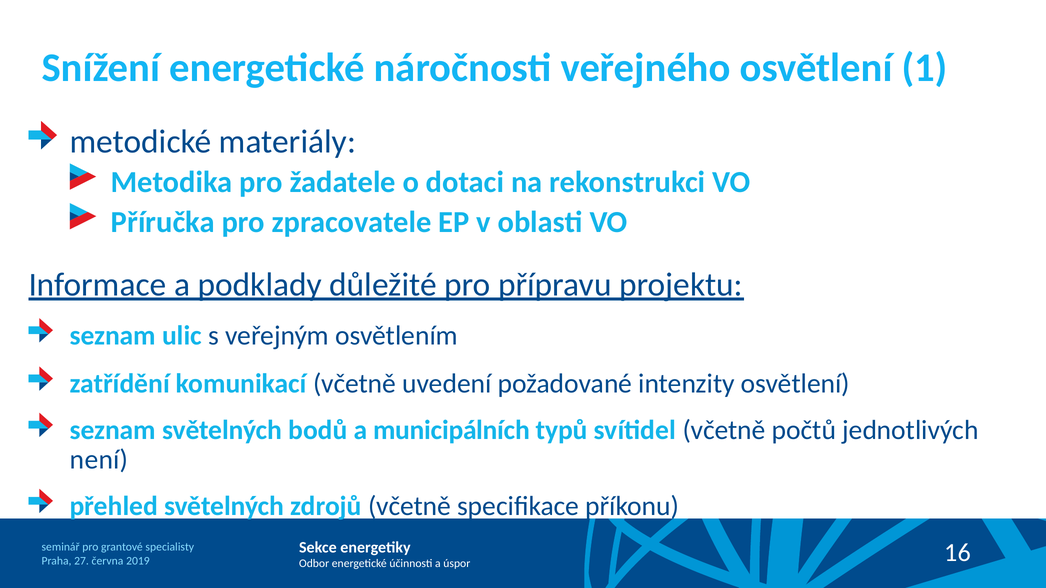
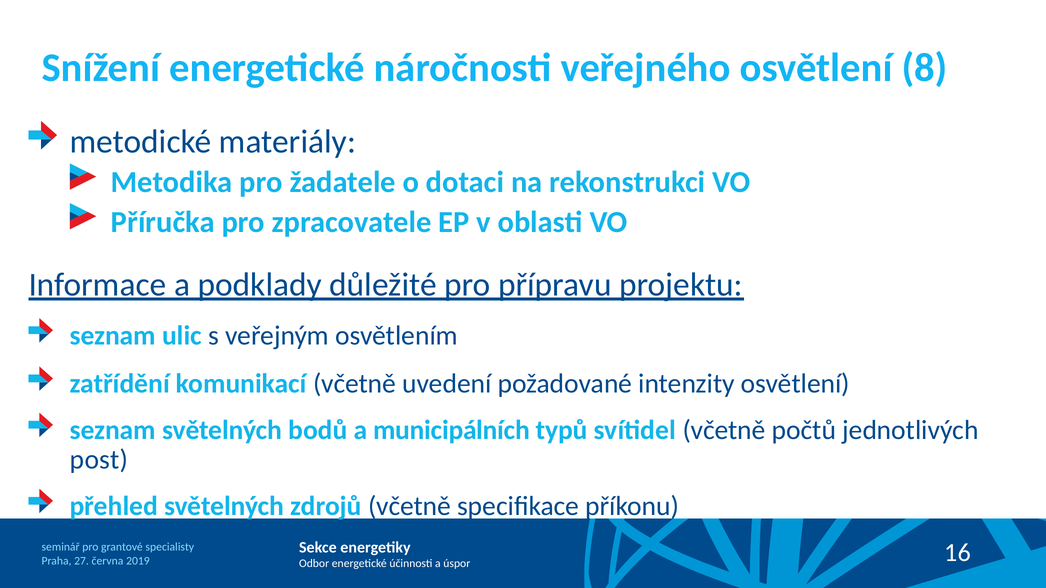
1: 1 -> 8 (925, 68)
není: není -> post (99, 460)
